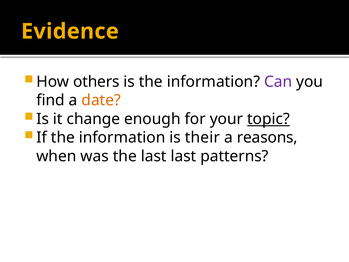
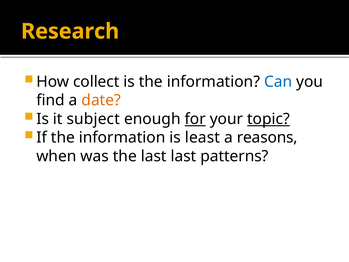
Evidence: Evidence -> Research (70, 31)
others: others -> collect (96, 82)
Can colour: purple -> blue (278, 82)
change: change -> subject (93, 119)
for underline: none -> present (195, 119)
their: their -> least (202, 137)
